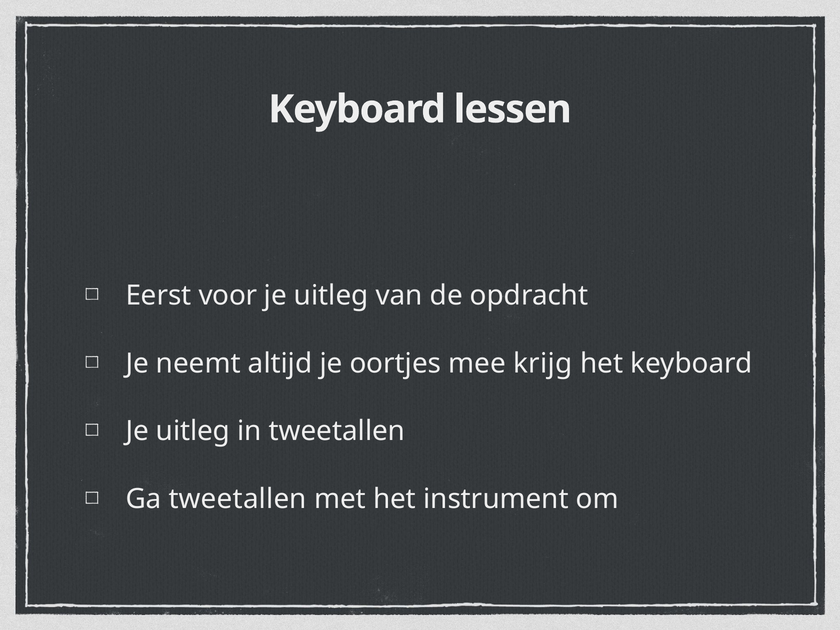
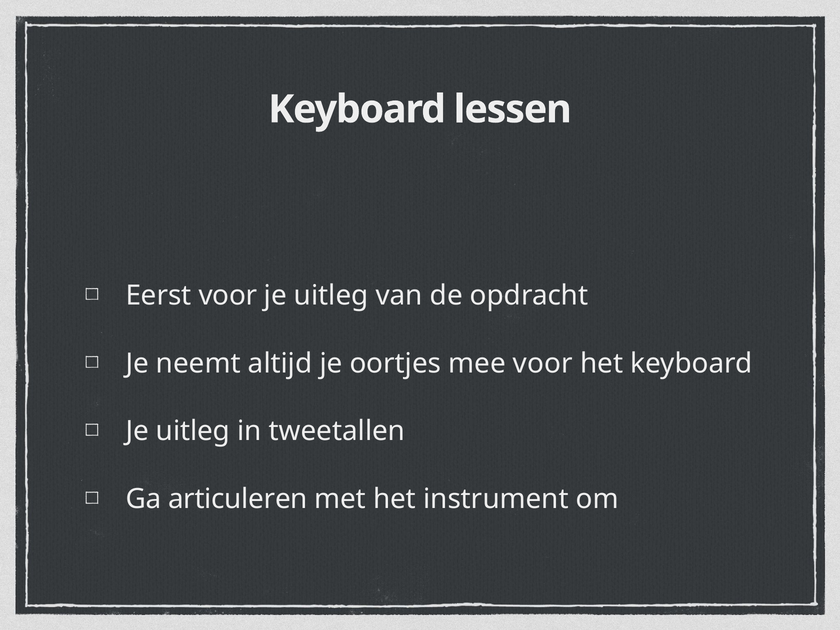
mee krijg: krijg -> voor (543, 363)
Ga tweetallen: tweetallen -> articuleren (238, 499)
